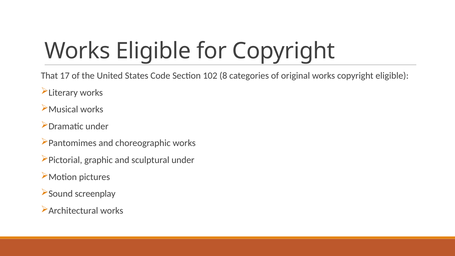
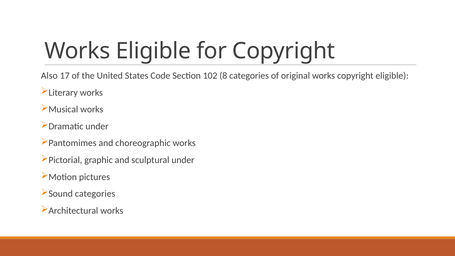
That: That -> Also (49, 76)
Sound screenplay: screenplay -> categories (95, 194)
